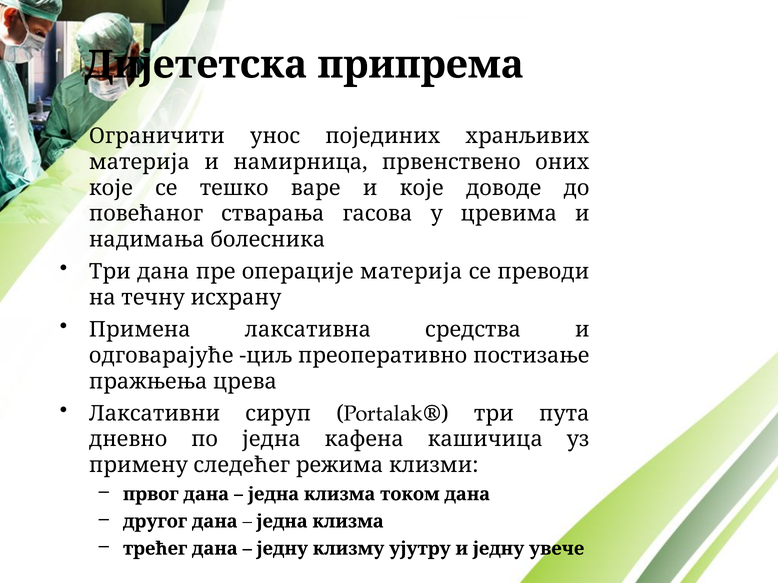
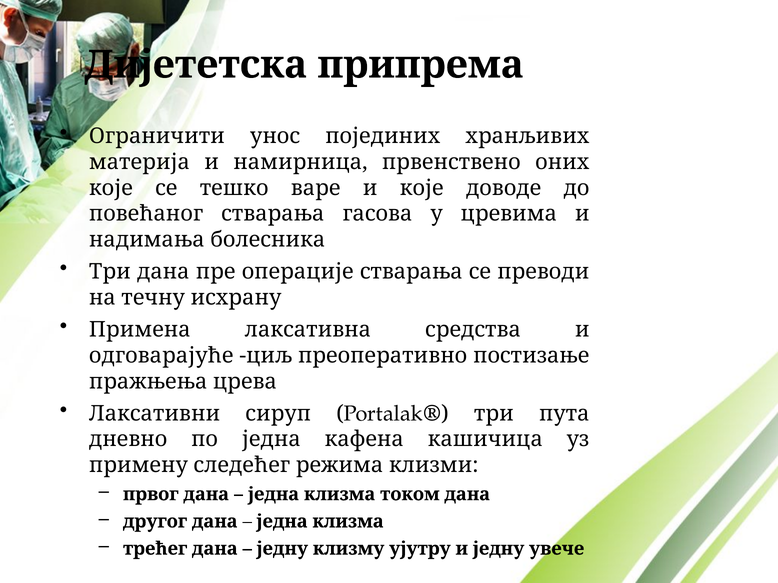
операције материја: материја -> стварања (411, 272)
